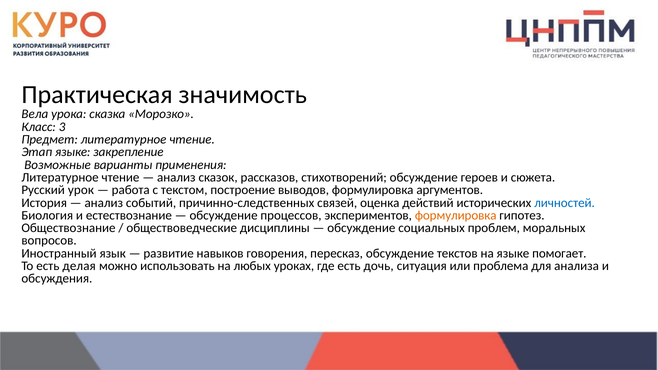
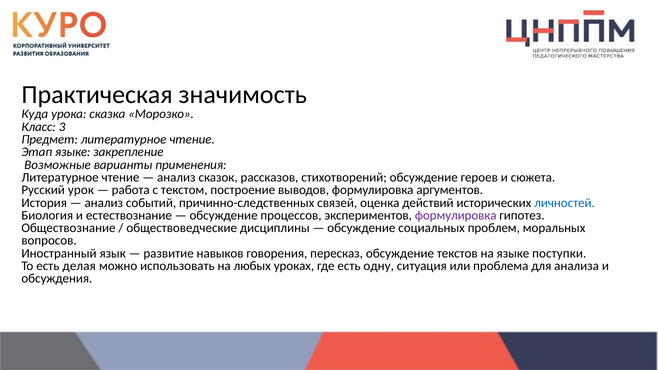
Вела: Вела -> Куда (35, 114)
формулировка colour: orange -> purple (456, 215)
помогает: помогает -> поступки (559, 253)
дочь: дочь -> одну (379, 266)
